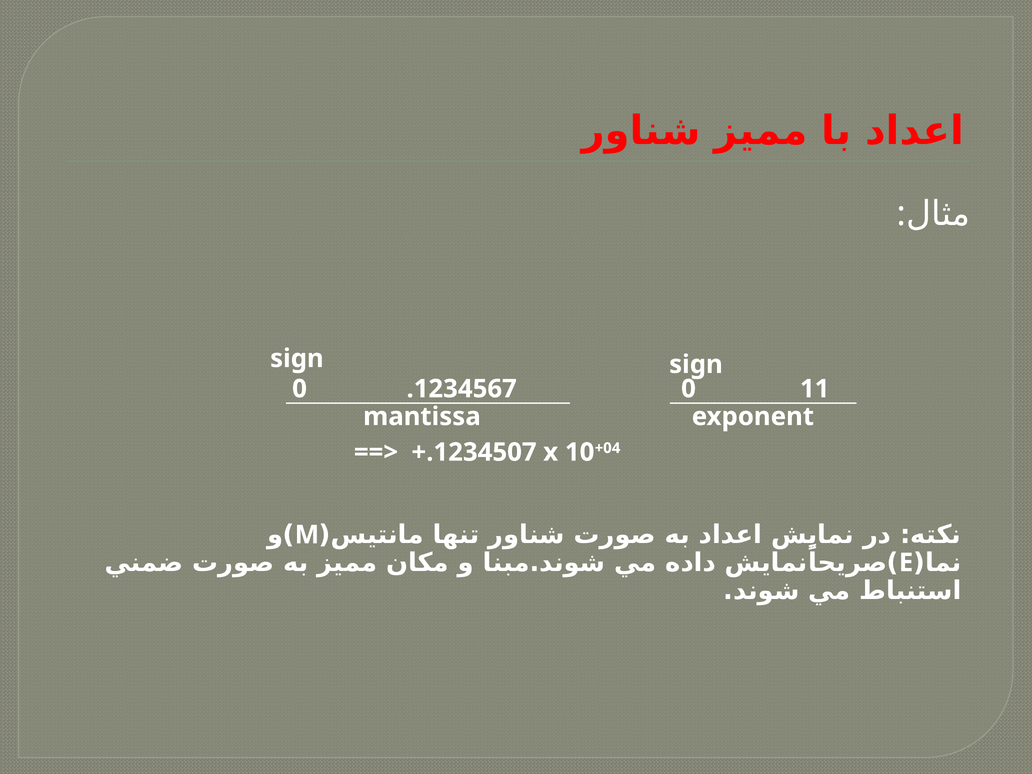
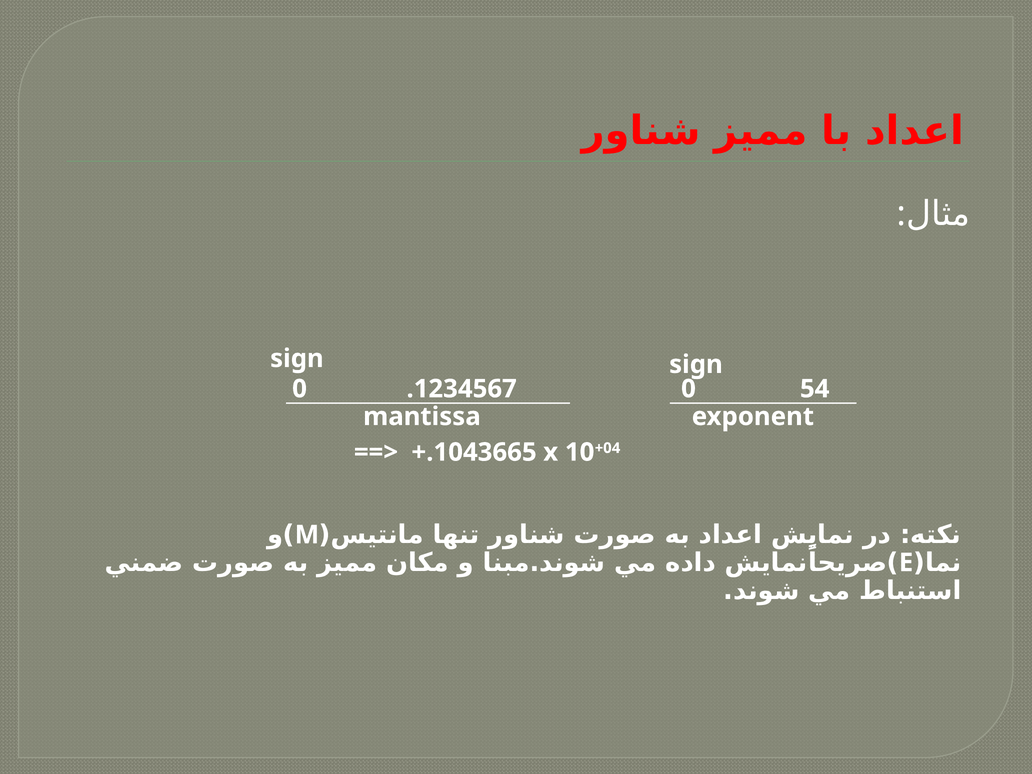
11: 11 -> 54 (815, 389)
+.1234507: +.1234507 -> +.1043665 (474, 452)
